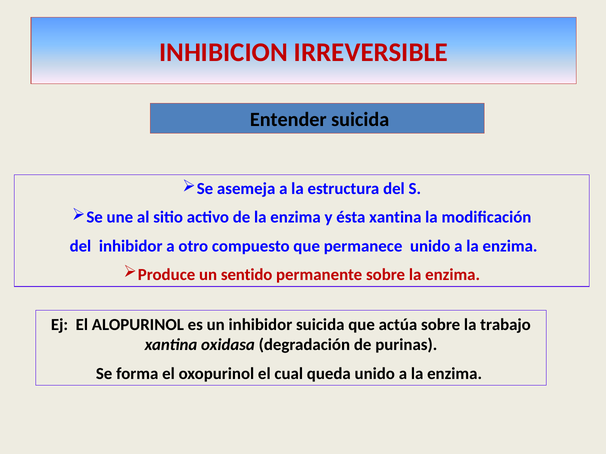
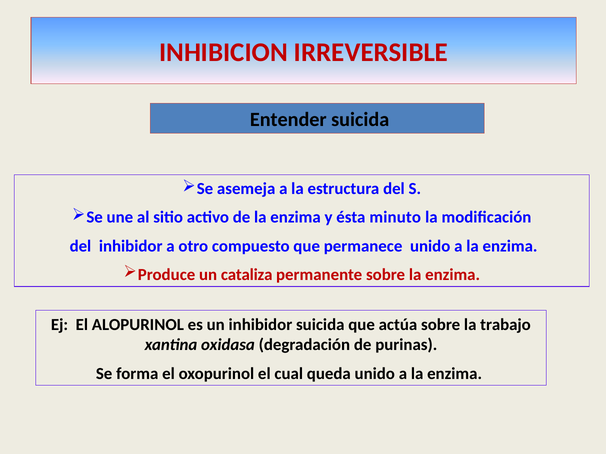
ésta xantina: xantina -> minuto (395, 218)
sentido: sentido -> cataliza (247, 275)
